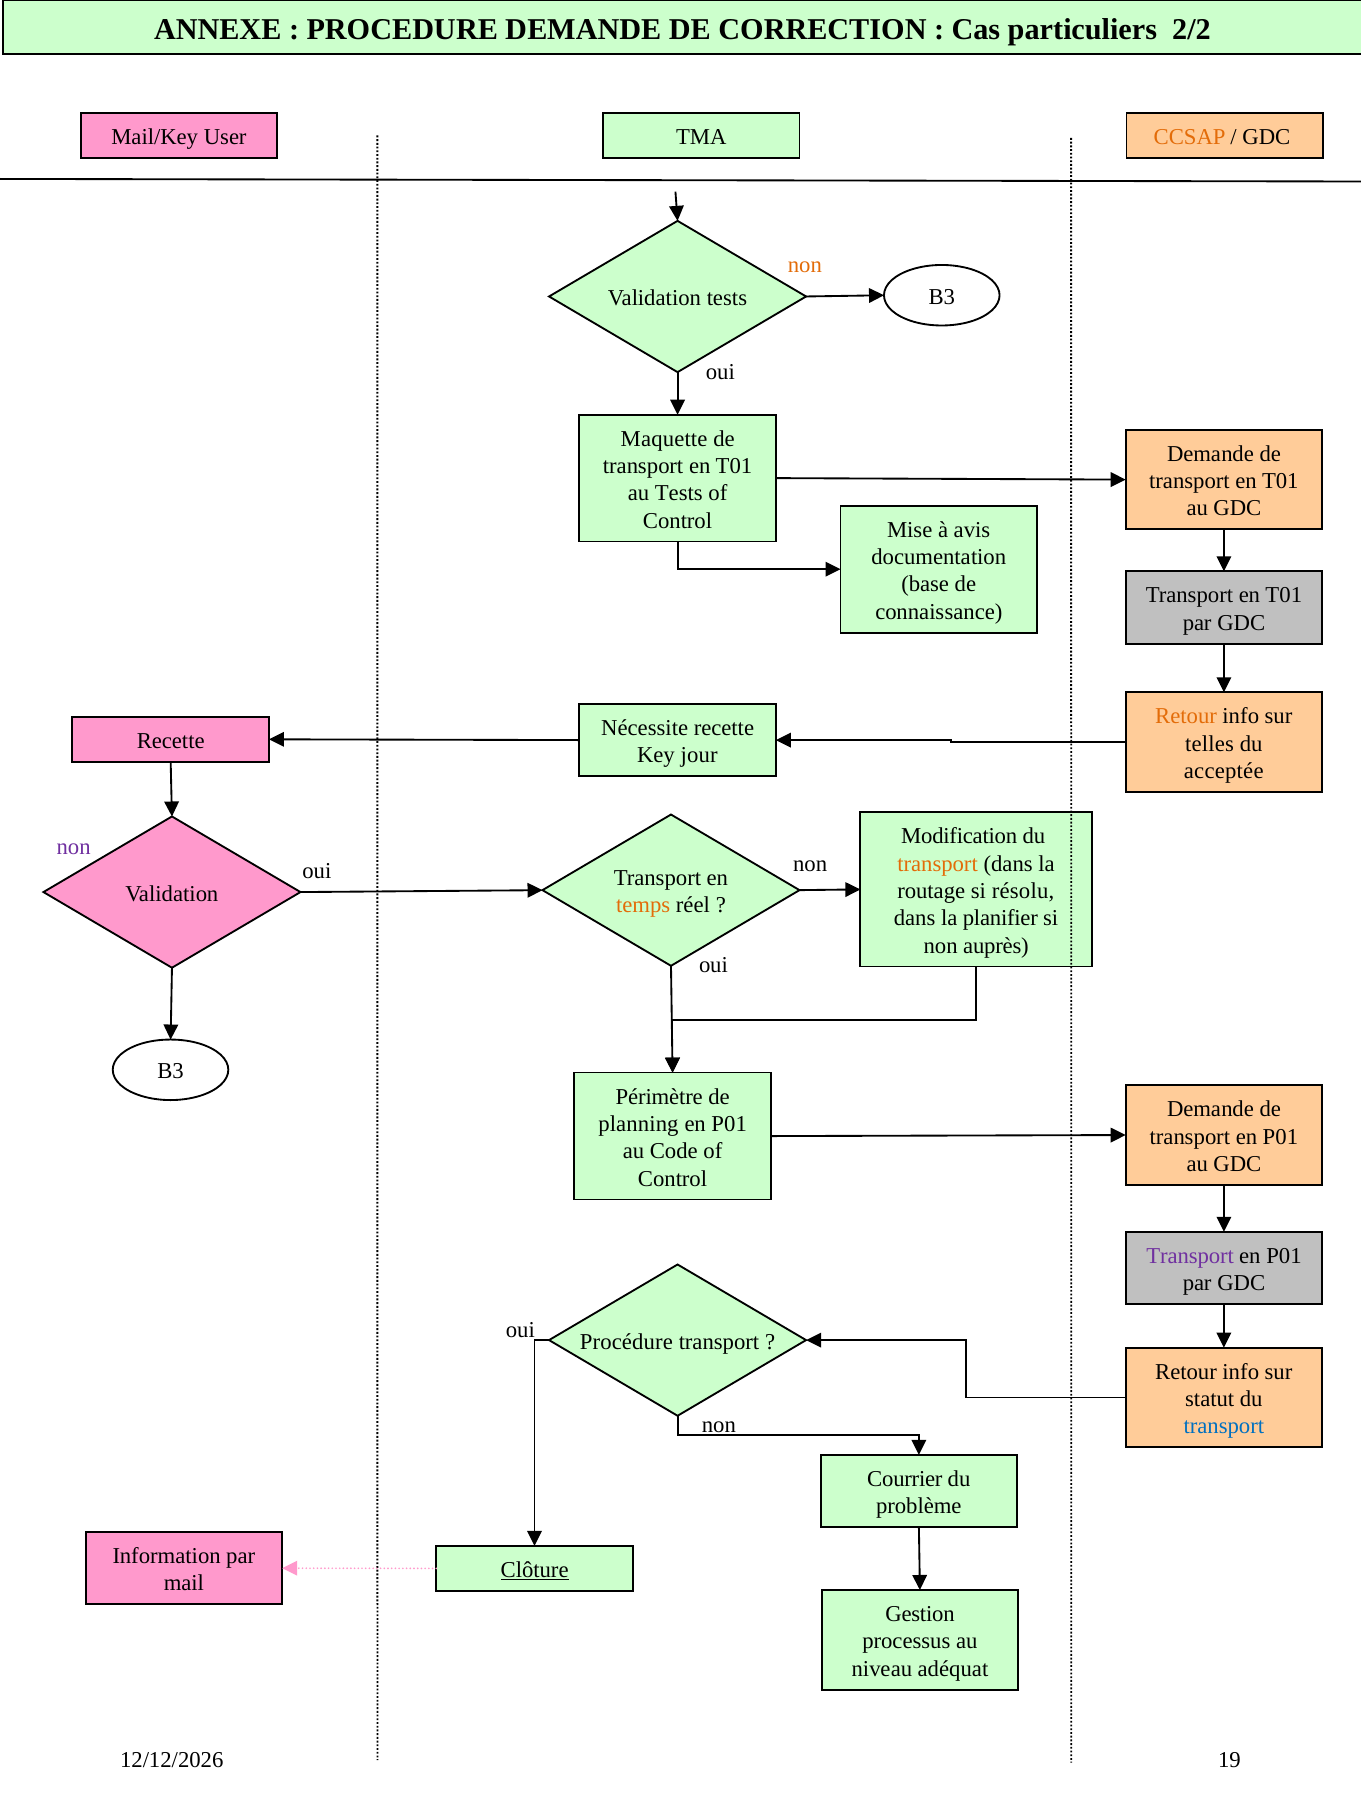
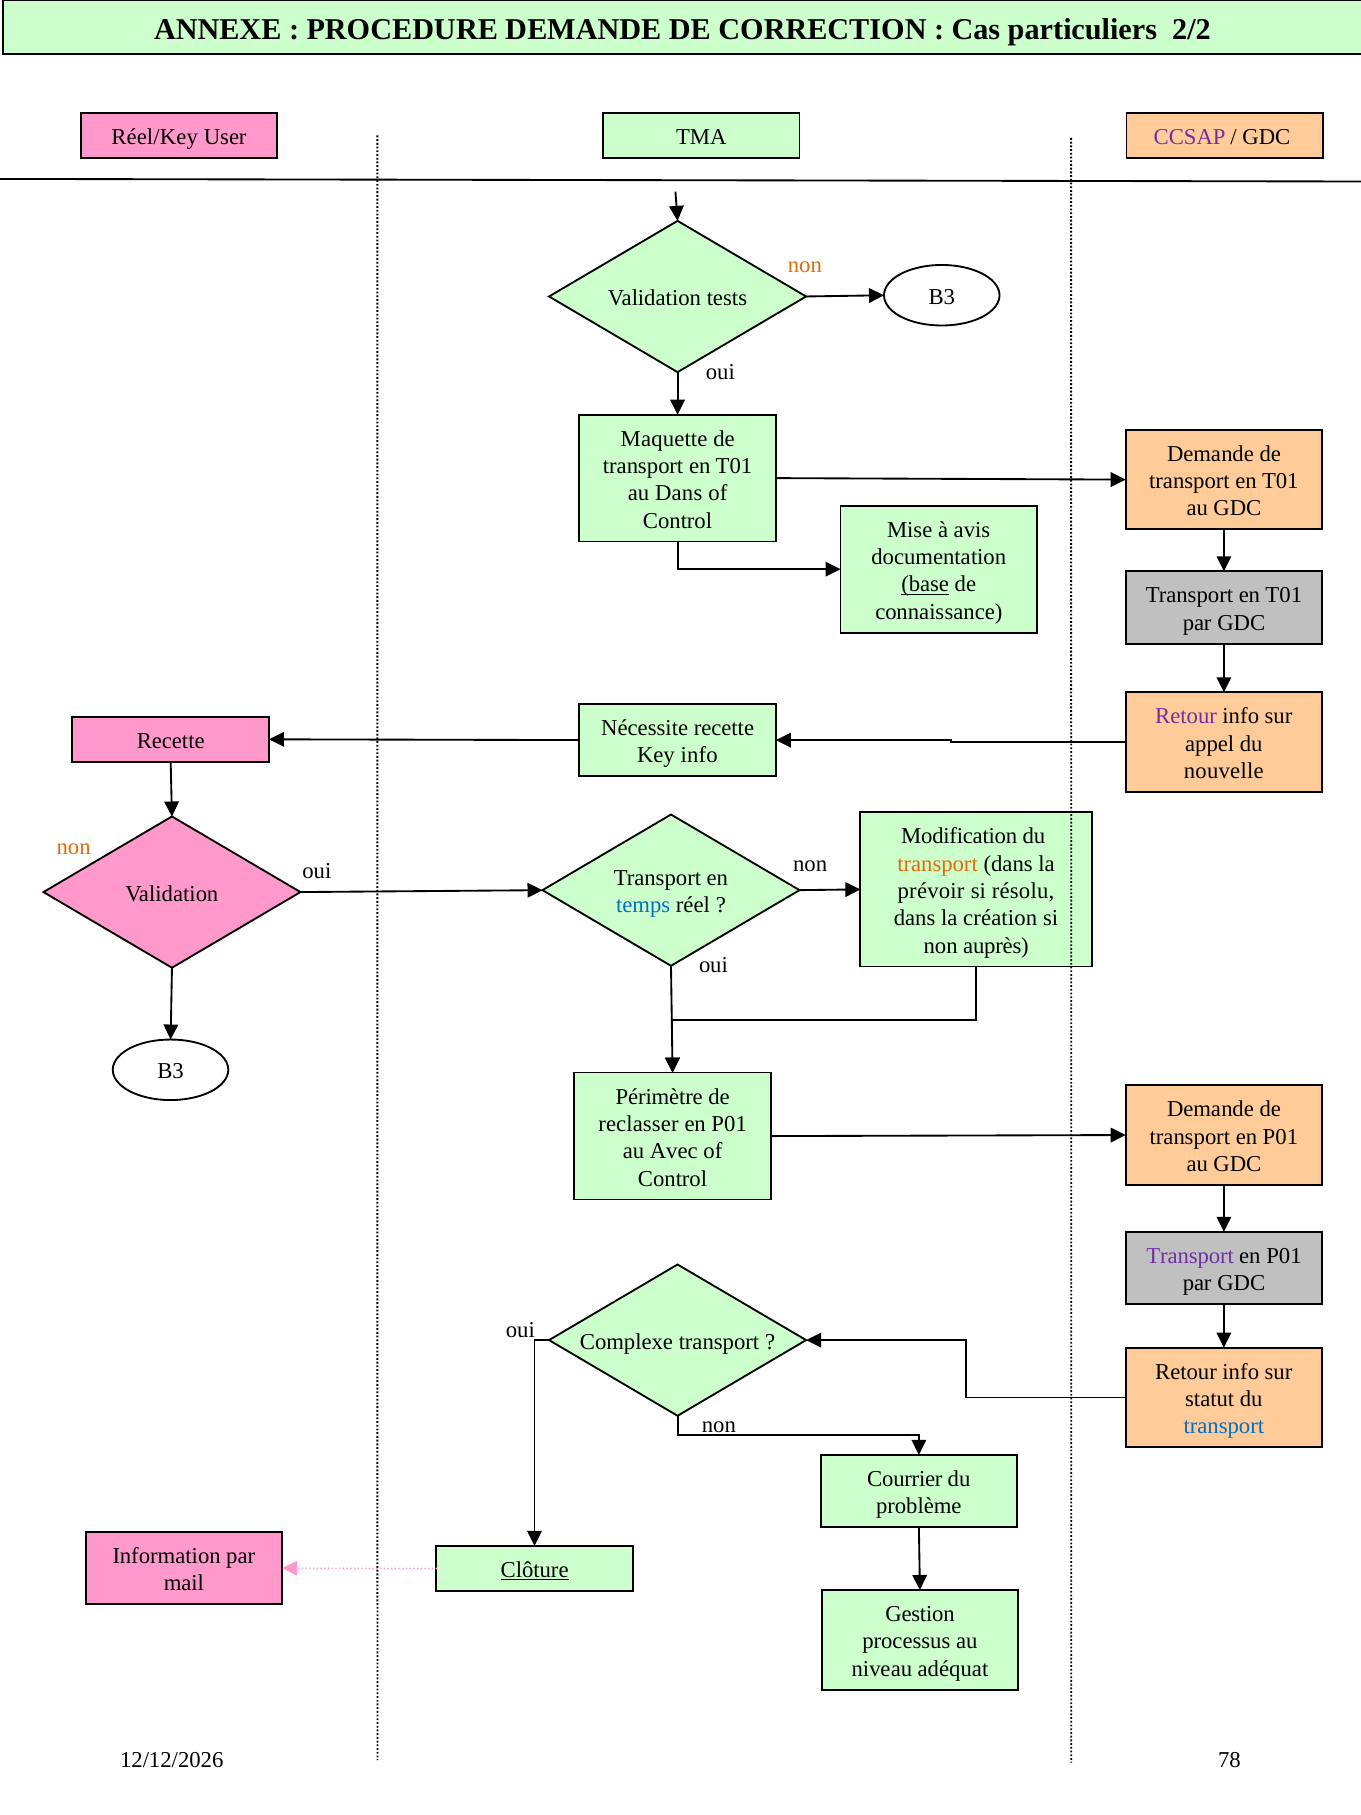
Mail/Key: Mail/Key -> Réel/Key (155, 137)
CCSAP colour: orange -> purple (1190, 137)
au Tests: Tests -> Dans (679, 493)
base underline: none -> present (925, 584)
Retour colour: orange -> purple (1186, 716)
telles: telles -> appel (1210, 744)
Key jour: jour -> info (699, 755)
acceptée: acceptée -> nouvelle (1224, 771)
non colour: purple -> orange (74, 847)
routage: routage -> prévoir (931, 891)
temps colour: orange -> blue (643, 905)
planifier: planifier -> création (1000, 918)
planning: planning -> reclasser (638, 1124)
Code: Code -> Avec (674, 1151)
Procédure: Procédure -> Complexe (626, 1341)
19: 19 -> 78 (1229, 1760)
